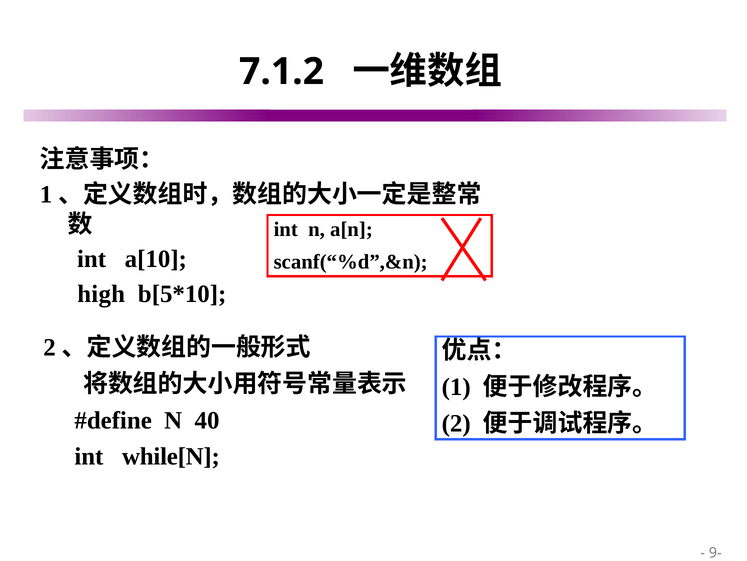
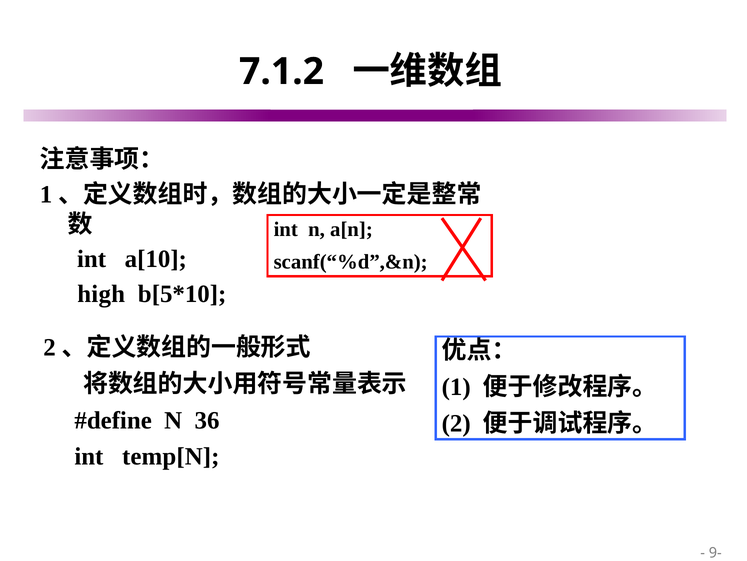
40: 40 -> 36 (207, 420)
while[N: while[N -> temp[N (171, 456)
